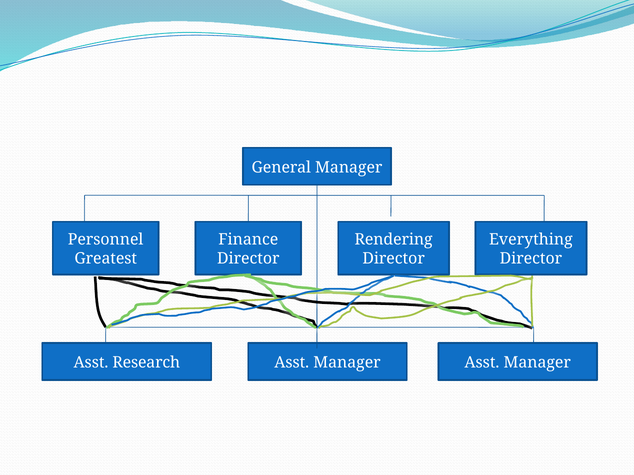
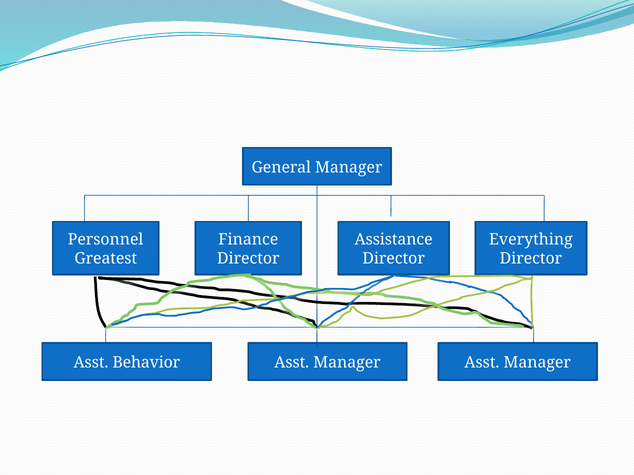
Rendering: Rendering -> Assistance (394, 240)
Research: Research -> Behavior (146, 363)
